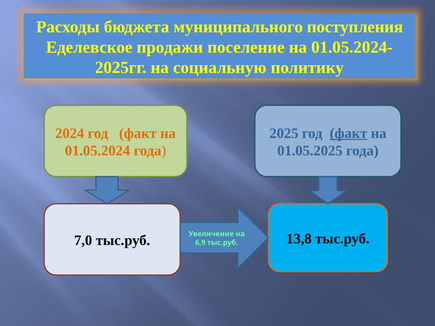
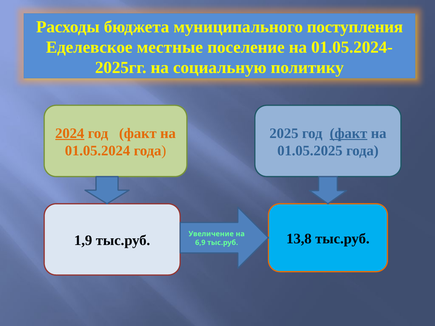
продажи: продажи -> местные (170, 47)
2024 underline: none -> present (70, 133)
7,0: 7,0 -> 1,9 (83, 241)
